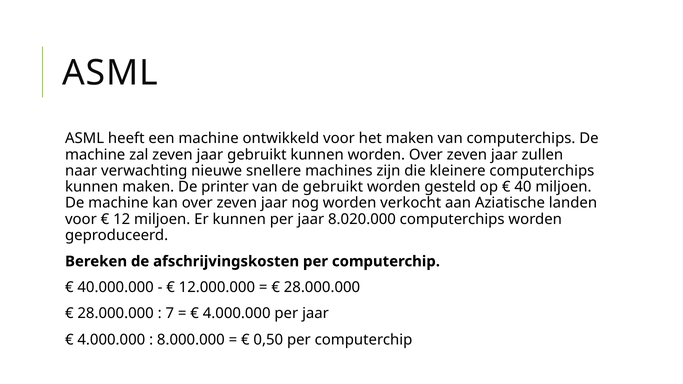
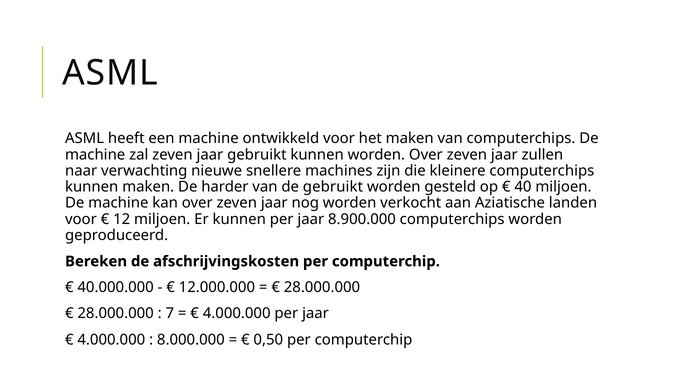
printer: printer -> harder (225, 187)
8.020.000: 8.020.000 -> 8.900.000 (362, 219)
